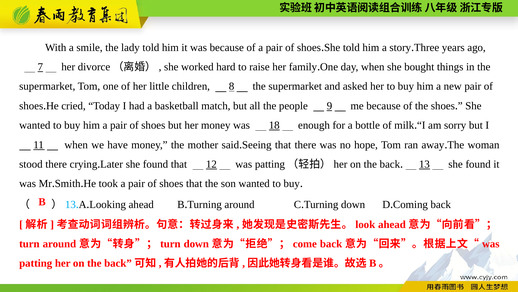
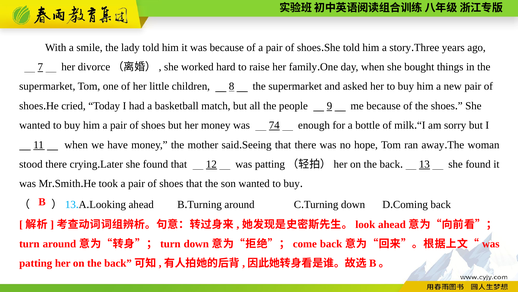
18: 18 -> 74 (274, 125)
